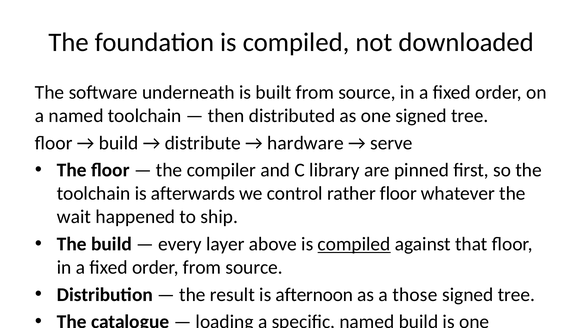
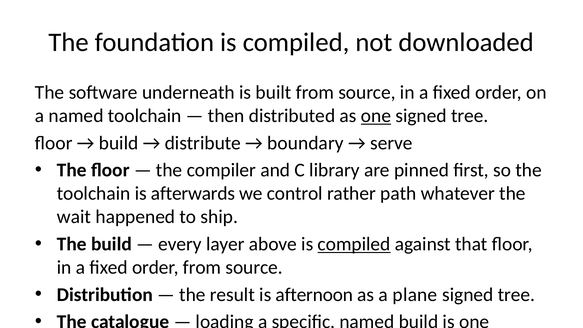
one underline: none -> present (376, 116)
hardware: hardware -> boundary (305, 143)
rather floor: floor -> path (398, 194)
those: those -> plane (415, 295)
